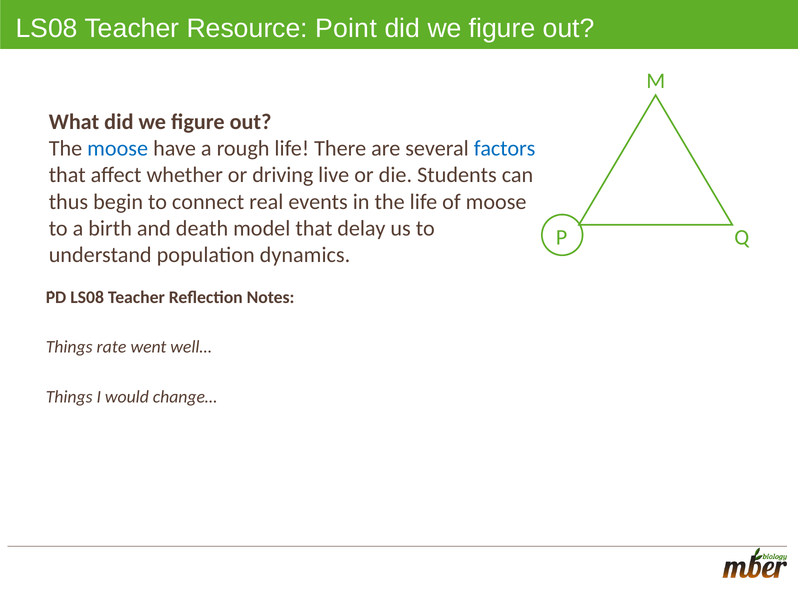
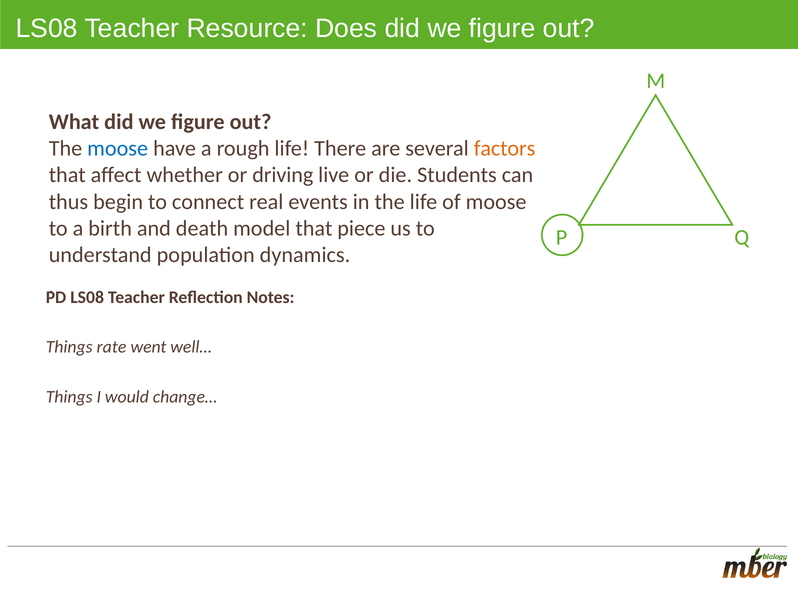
Point: Point -> Does (346, 29)
factors colour: blue -> orange (505, 148)
delay: delay -> piece (361, 228)
